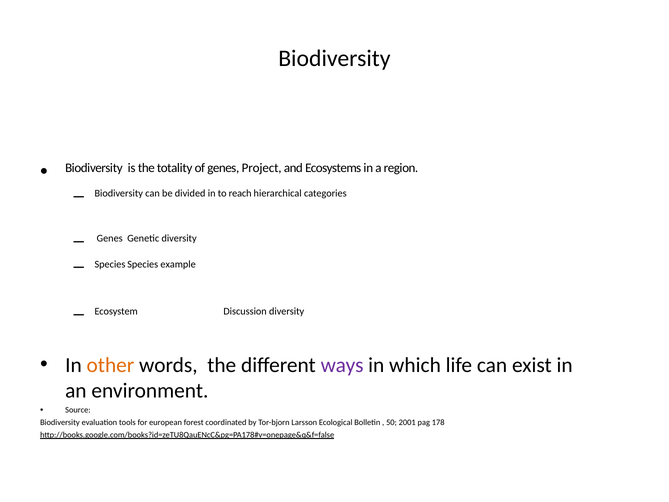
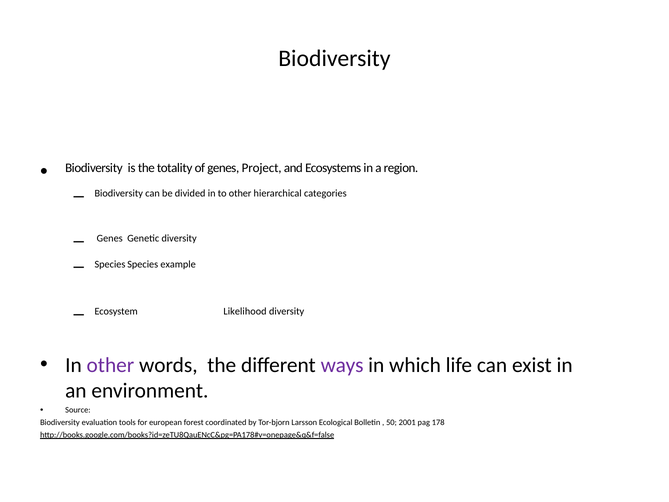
to reach: reach -> other (240, 193)
Discussion: Discussion -> Likelihood (245, 311)
other colour: orange -> purple (110, 365)
